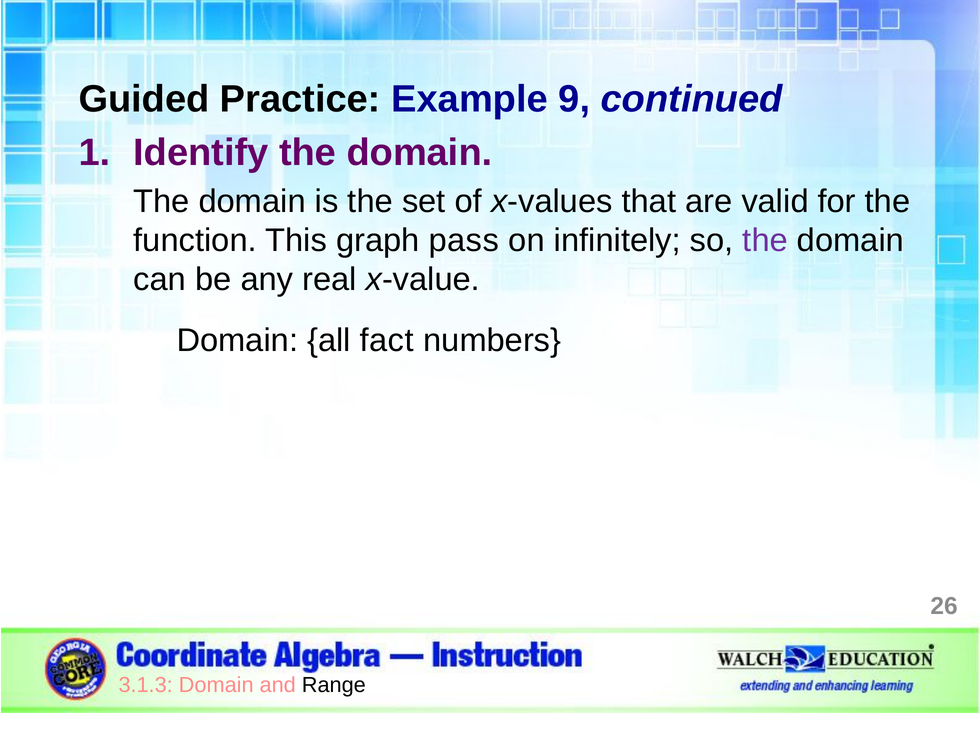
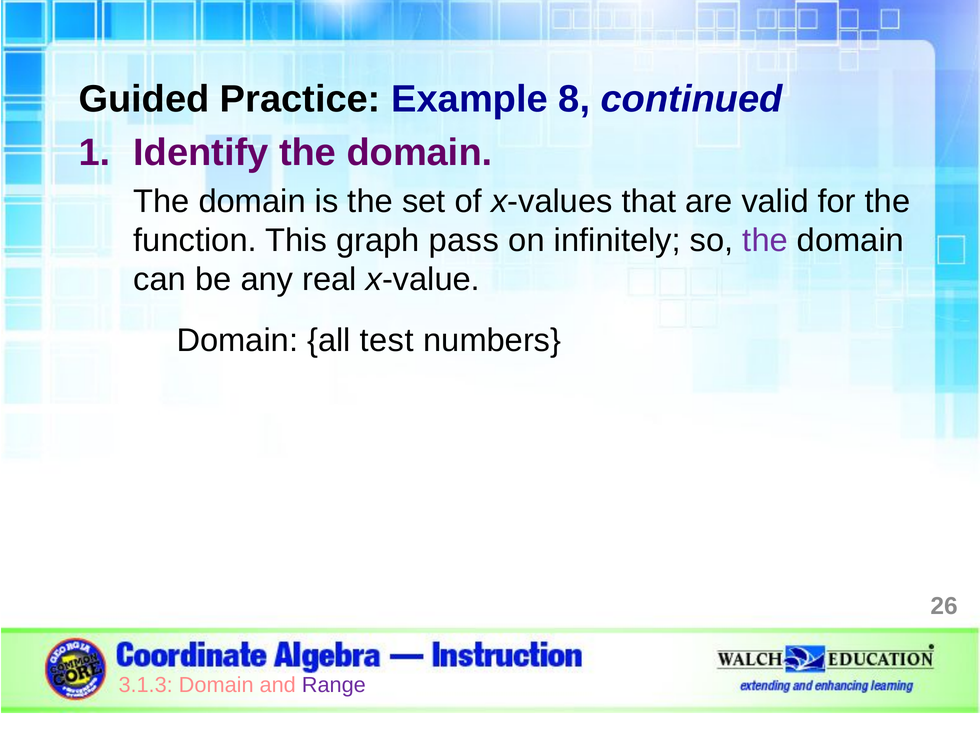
9: 9 -> 8 (574, 99)
fact: fact -> test (387, 341)
Range colour: black -> purple (334, 685)
